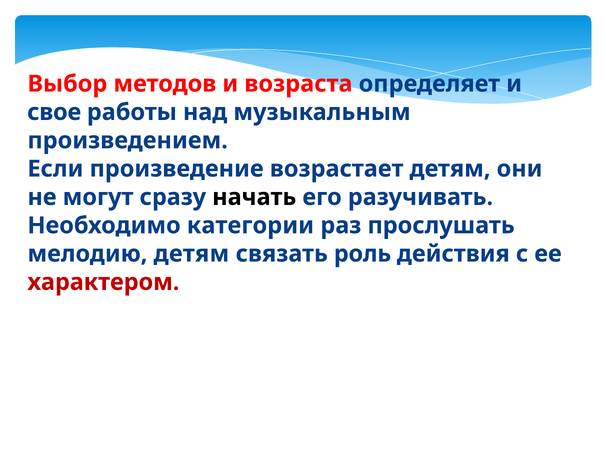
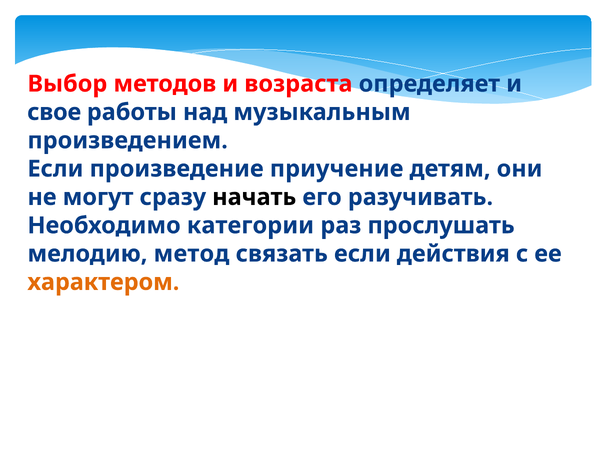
возрастает: возрастает -> приучение (337, 169)
мелодию детям: детям -> метод (191, 254)
связать роль: роль -> если (362, 254)
характером colour: red -> orange (103, 282)
